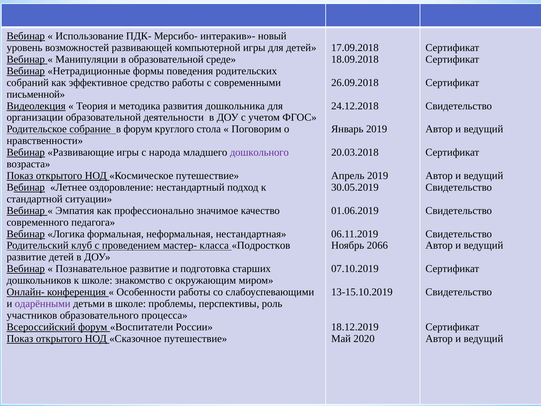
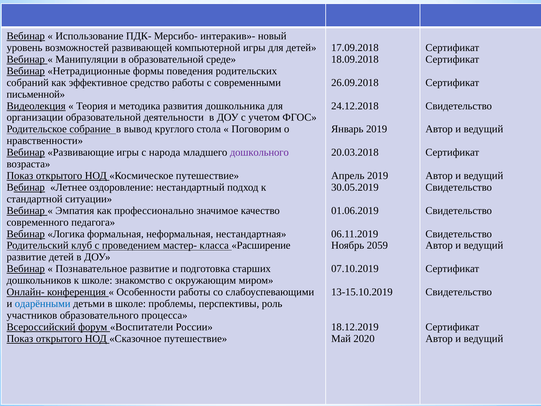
в форум: форум -> вывод (138, 129)
Подростков: Подростков -> Расширение (261, 245)
2066: 2066 -> 2059 (377, 245)
одарёнными colour: purple -> blue (43, 304)
